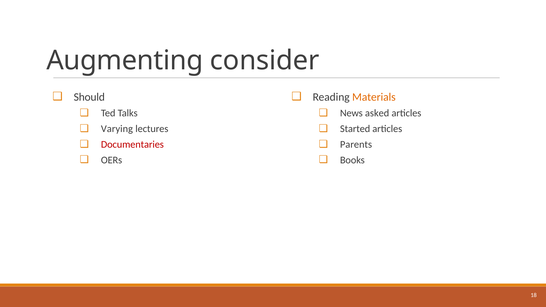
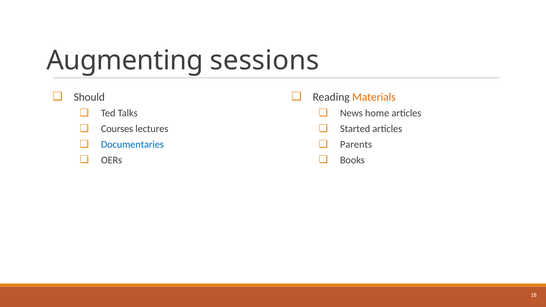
consider: consider -> sessions (265, 61)
asked: asked -> home (377, 113)
Varying: Varying -> Courses (117, 129)
Documentaries colour: red -> blue (132, 145)
